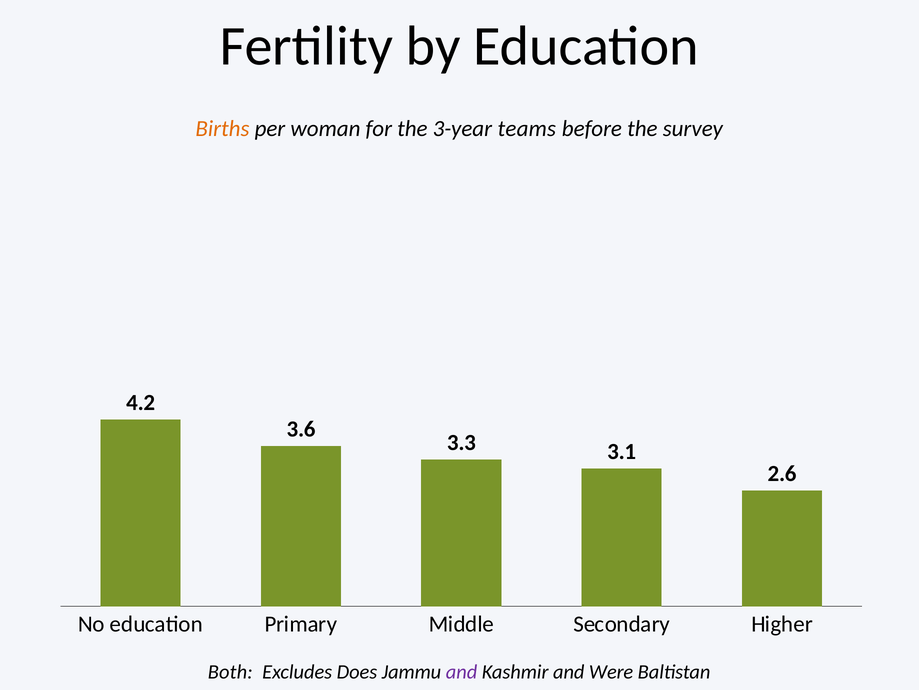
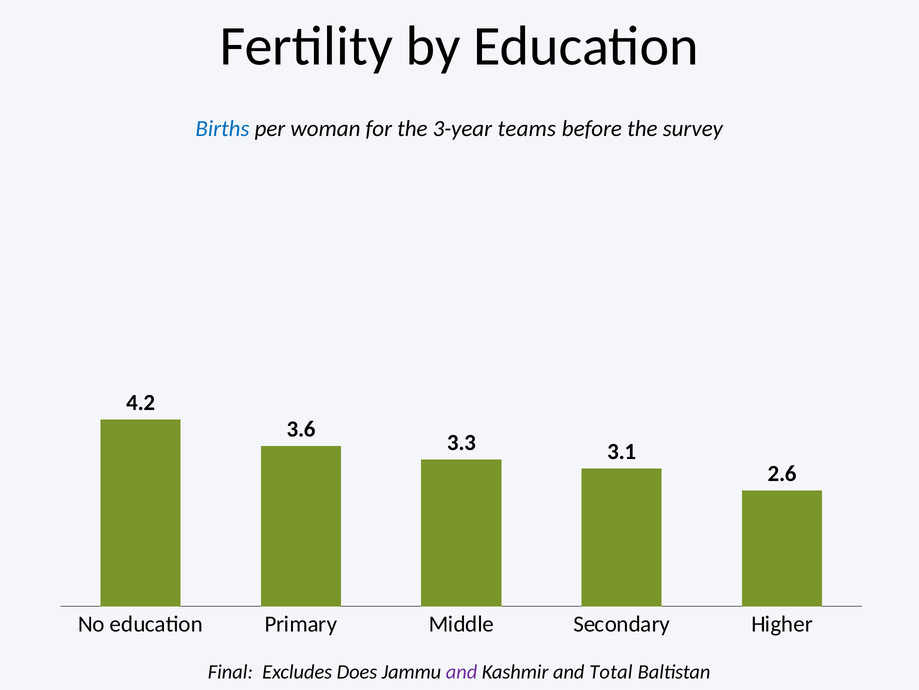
Births colour: orange -> blue (222, 129)
Both: Both -> Final (230, 671)
Were: Were -> Total (611, 671)
